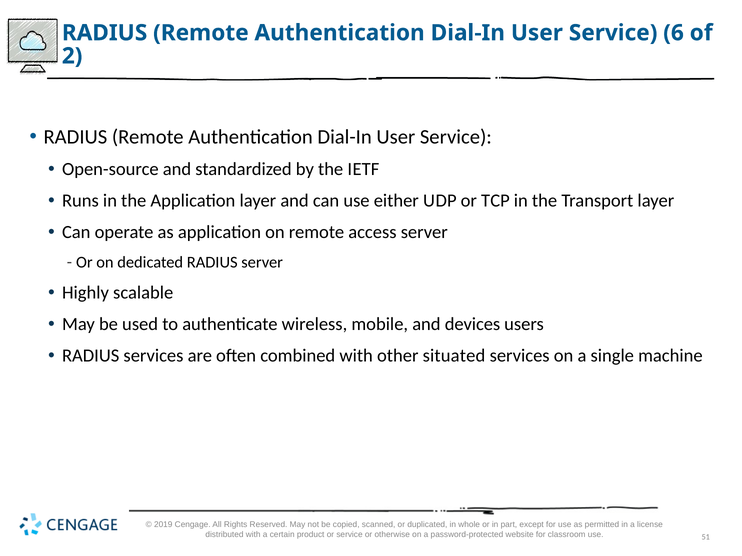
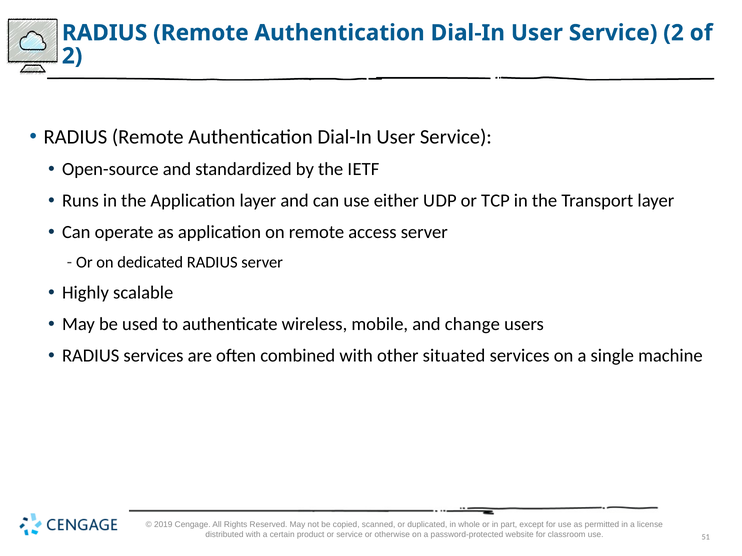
Service 6: 6 -> 2 (674, 33)
devices: devices -> change (472, 324)
